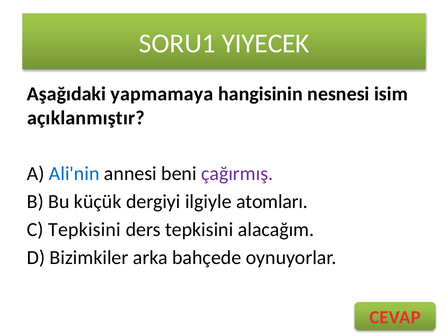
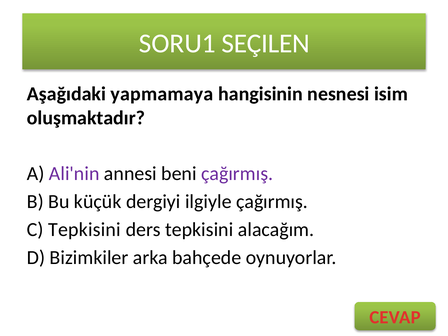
YIYECEK: YIYECEK -> SEÇILEN (266, 43)
açıklanmıştır: açıklanmıştır -> oluşmaktadır (86, 118)
Ali'nin colour: blue -> purple (74, 174)
ilgiyle atomları: atomları -> çağırmış (272, 202)
